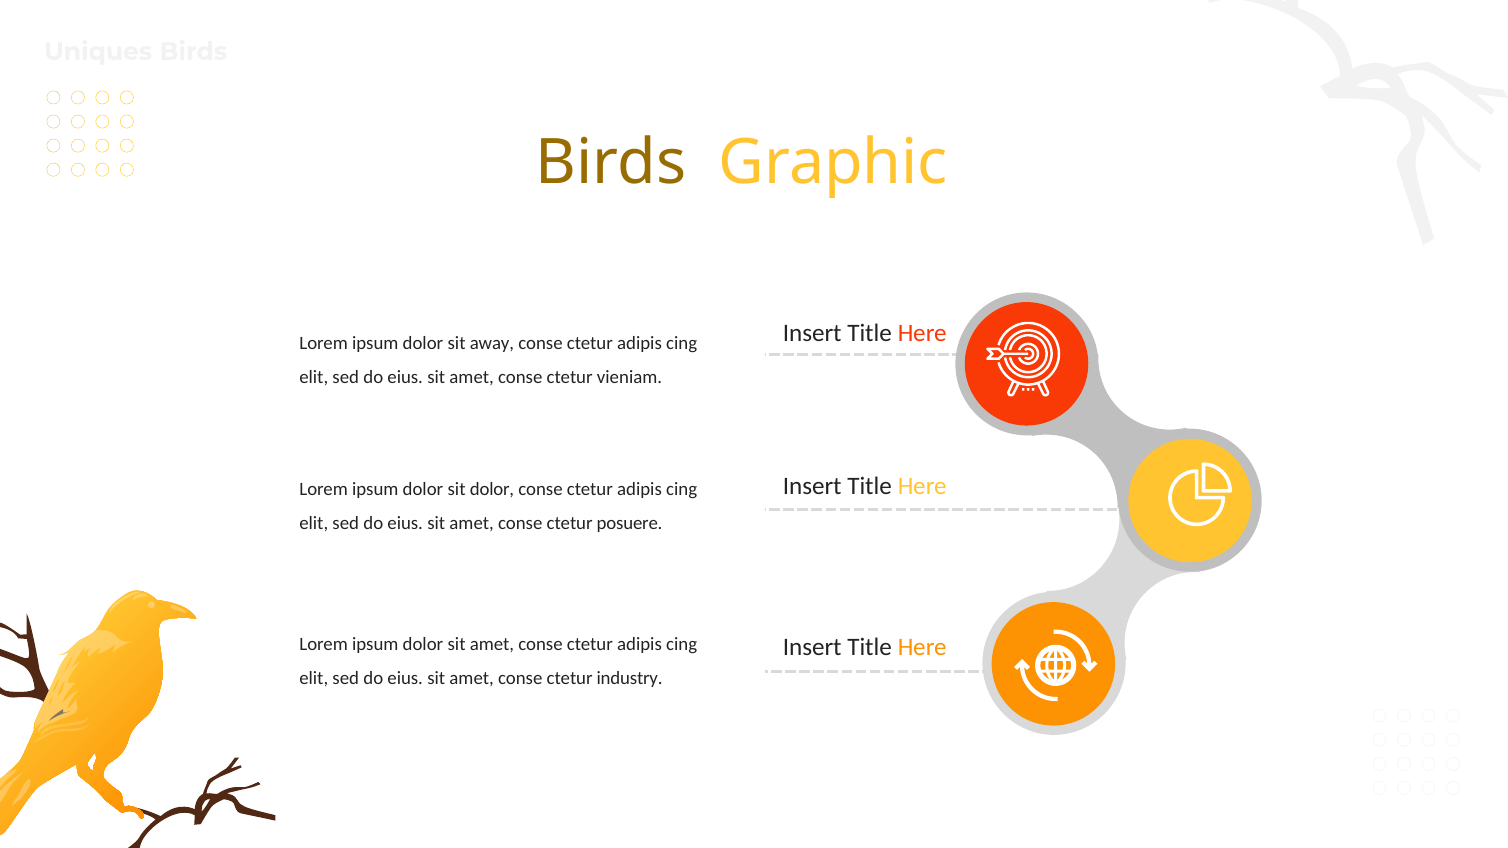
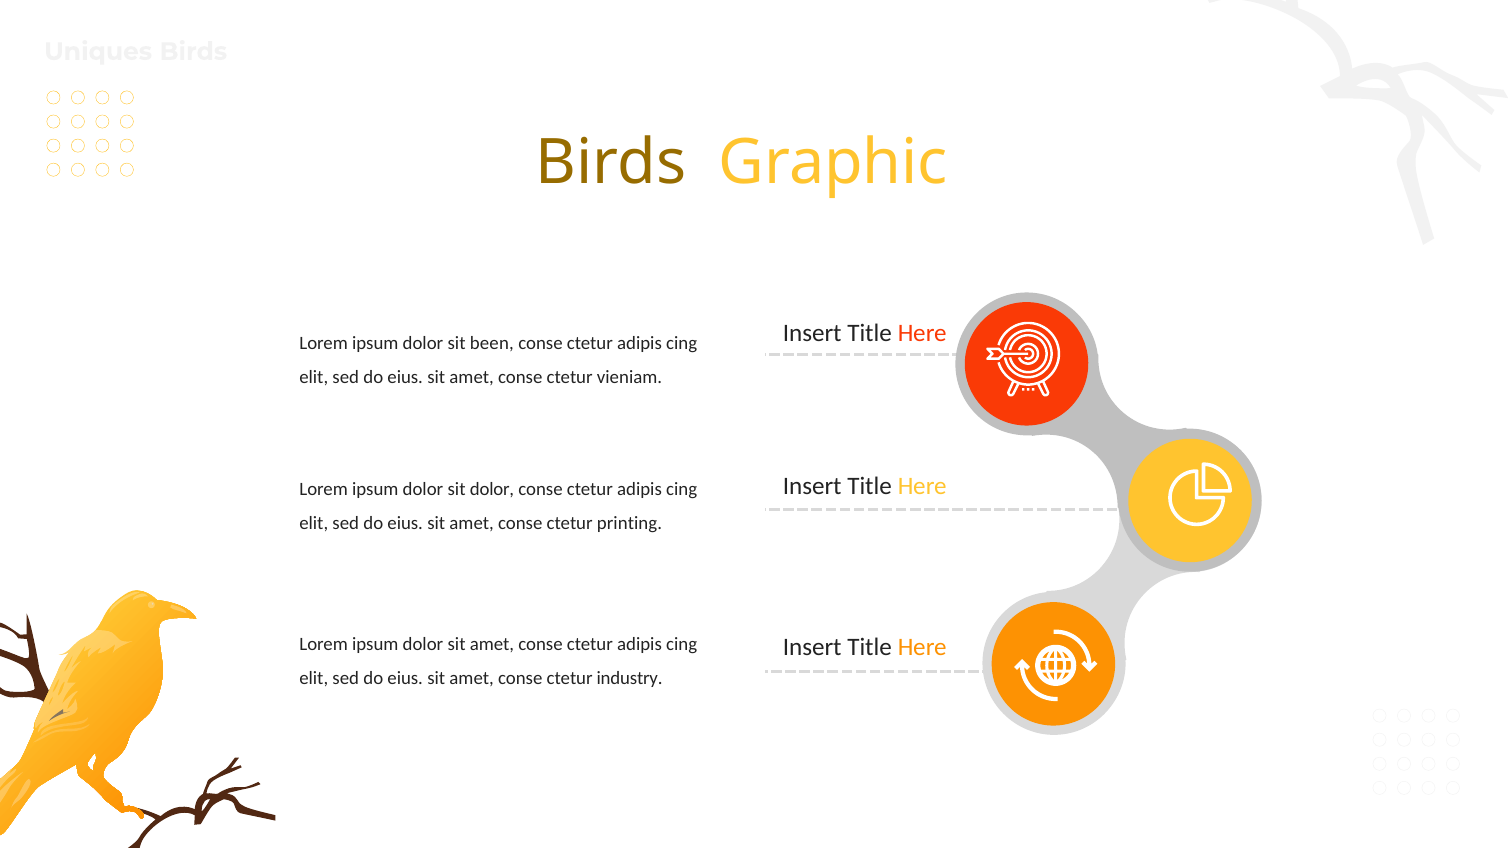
away: away -> been (492, 343)
posuere: posuere -> printing (629, 524)
